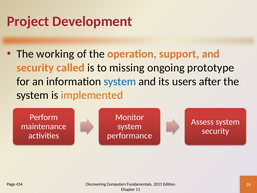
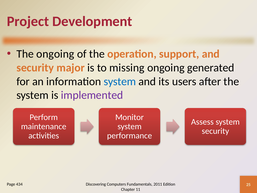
The working: working -> ongoing (55, 54)
called: called -> major (71, 68)
prototype: prototype -> generated (211, 68)
implemented colour: orange -> purple (92, 95)
